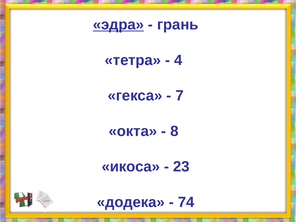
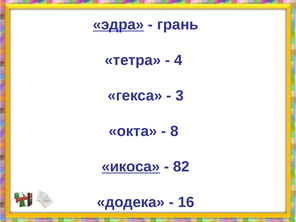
7: 7 -> 3 (180, 96)
икоса underline: none -> present (131, 167)
23: 23 -> 82 (181, 167)
74: 74 -> 16 (186, 202)
